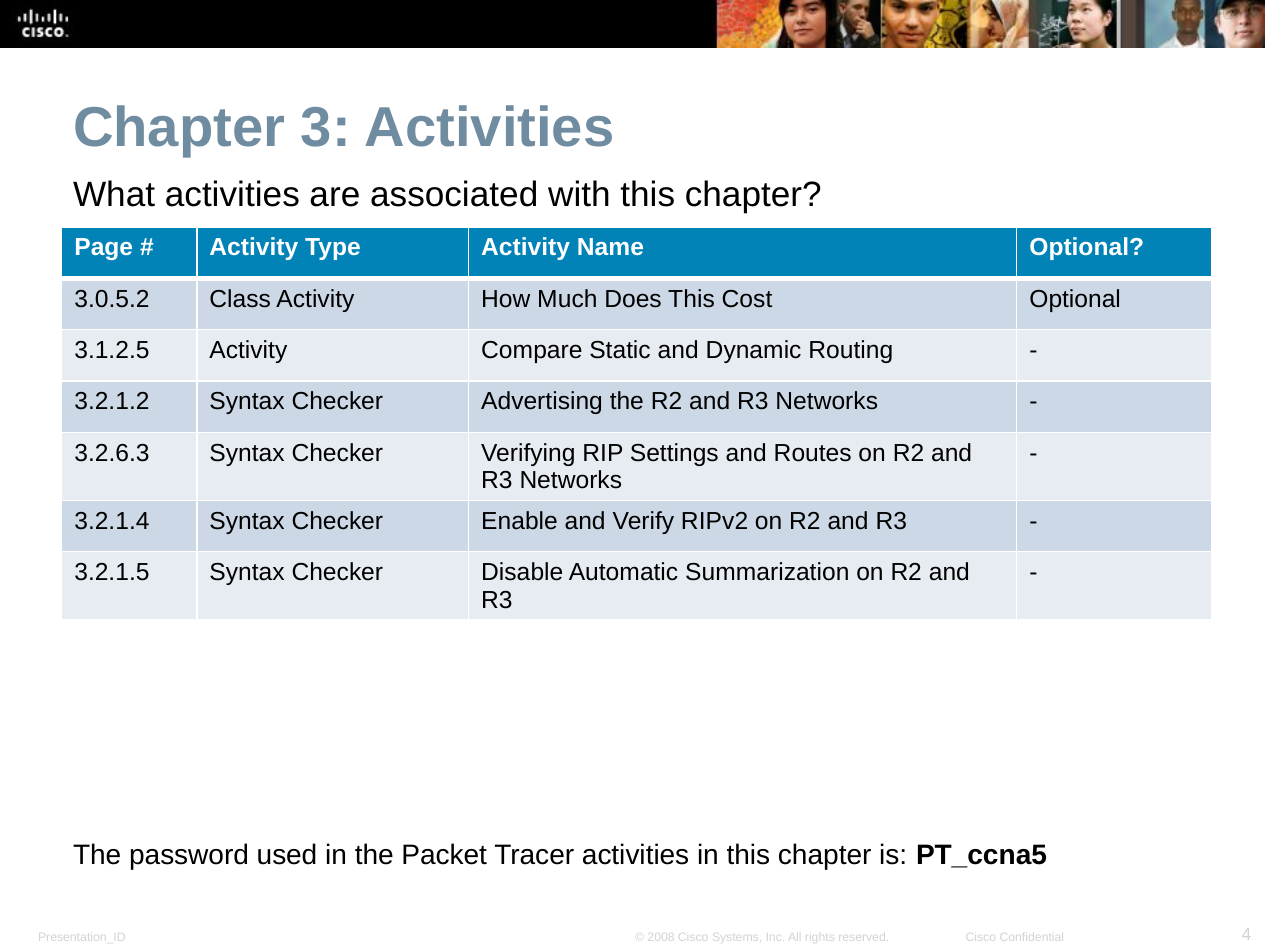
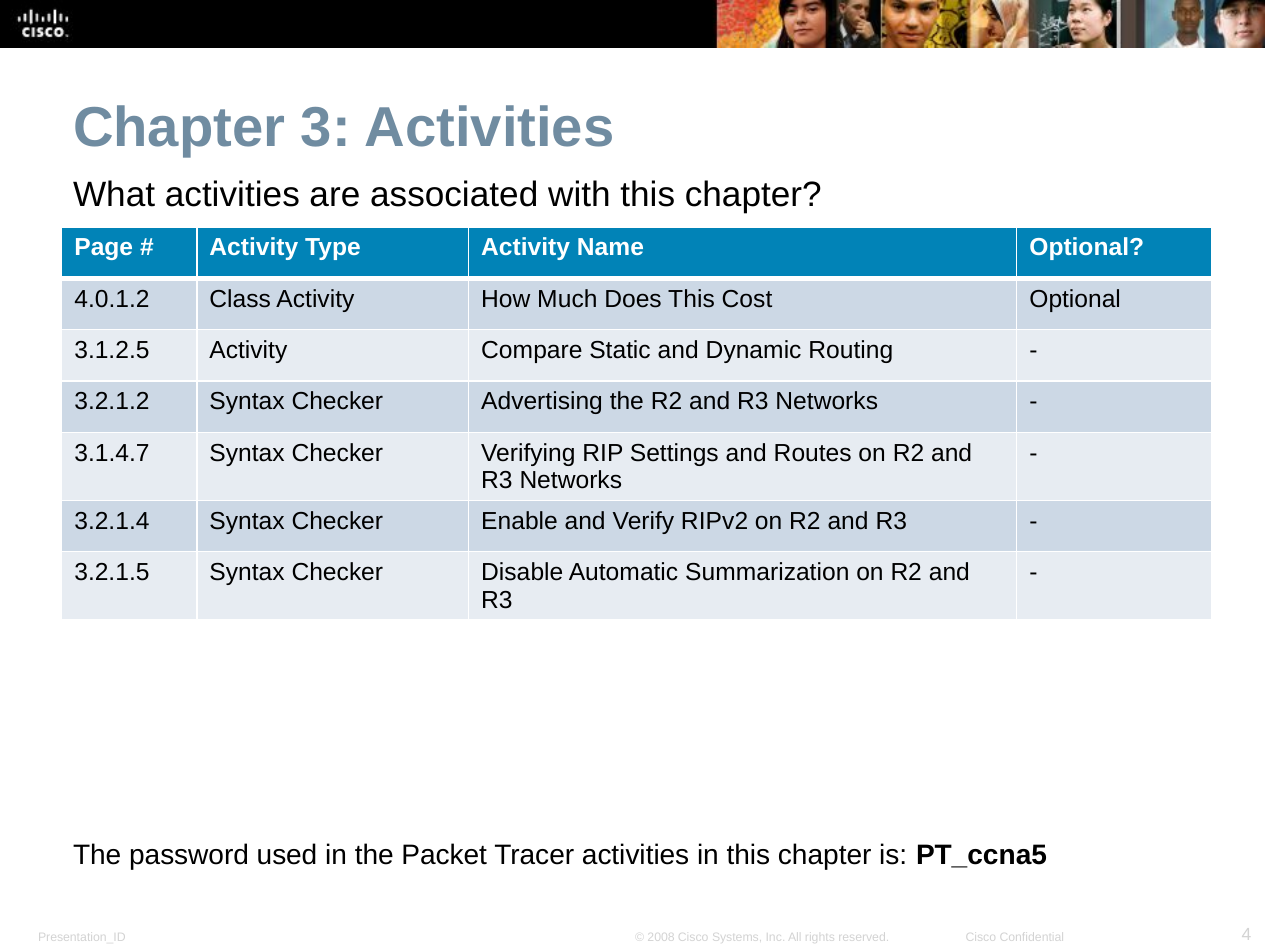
3.0.5.2: 3.0.5.2 -> 4.0.1.2 (112, 299)
3.2.6.3: 3.2.6.3 -> 3.1.4.7 (112, 453)
